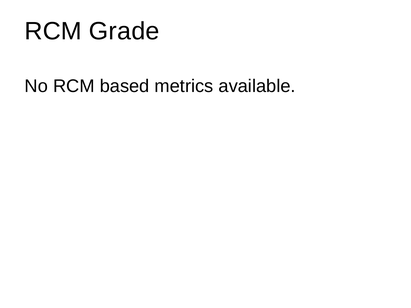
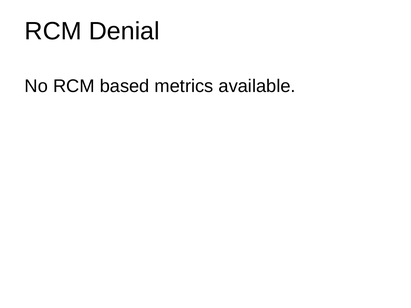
Grade: Grade -> Denial (124, 31)
